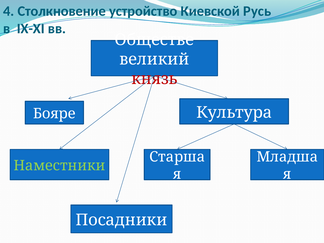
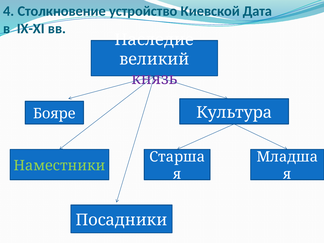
Русь: Русь -> Дата (257, 11)
Обществе: Обществе -> Наследие (154, 40)
князь colour: red -> purple (154, 79)
